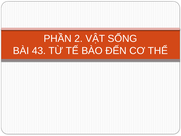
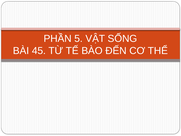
2: 2 -> 5 (79, 39)
43: 43 -> 45 (39, 51)
